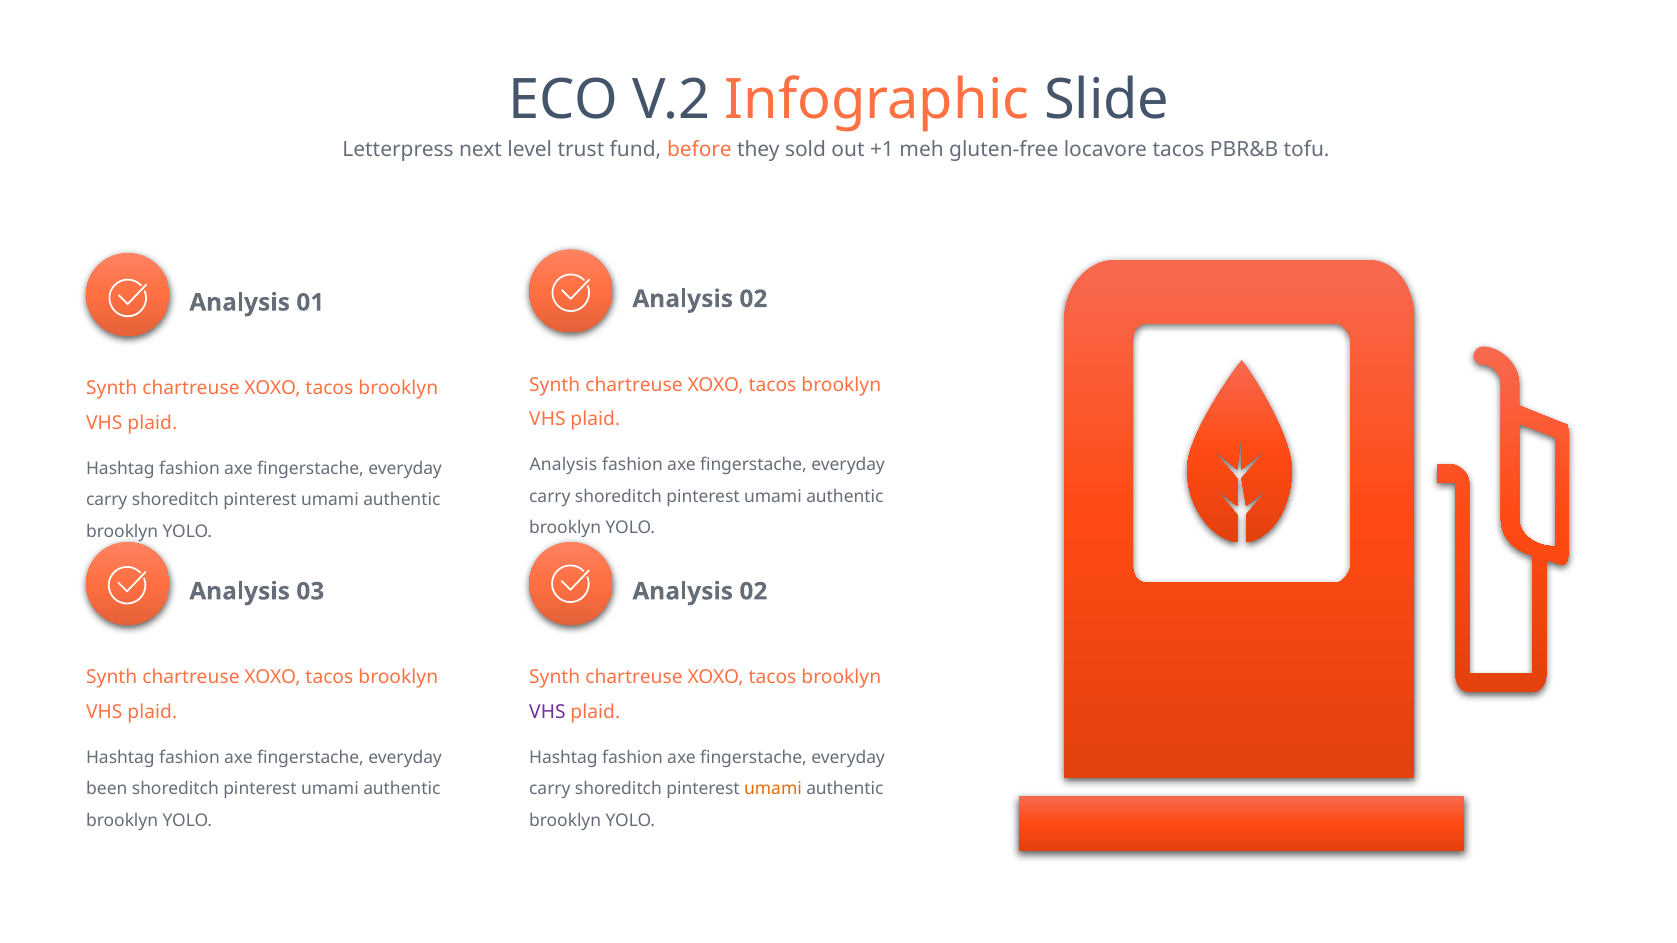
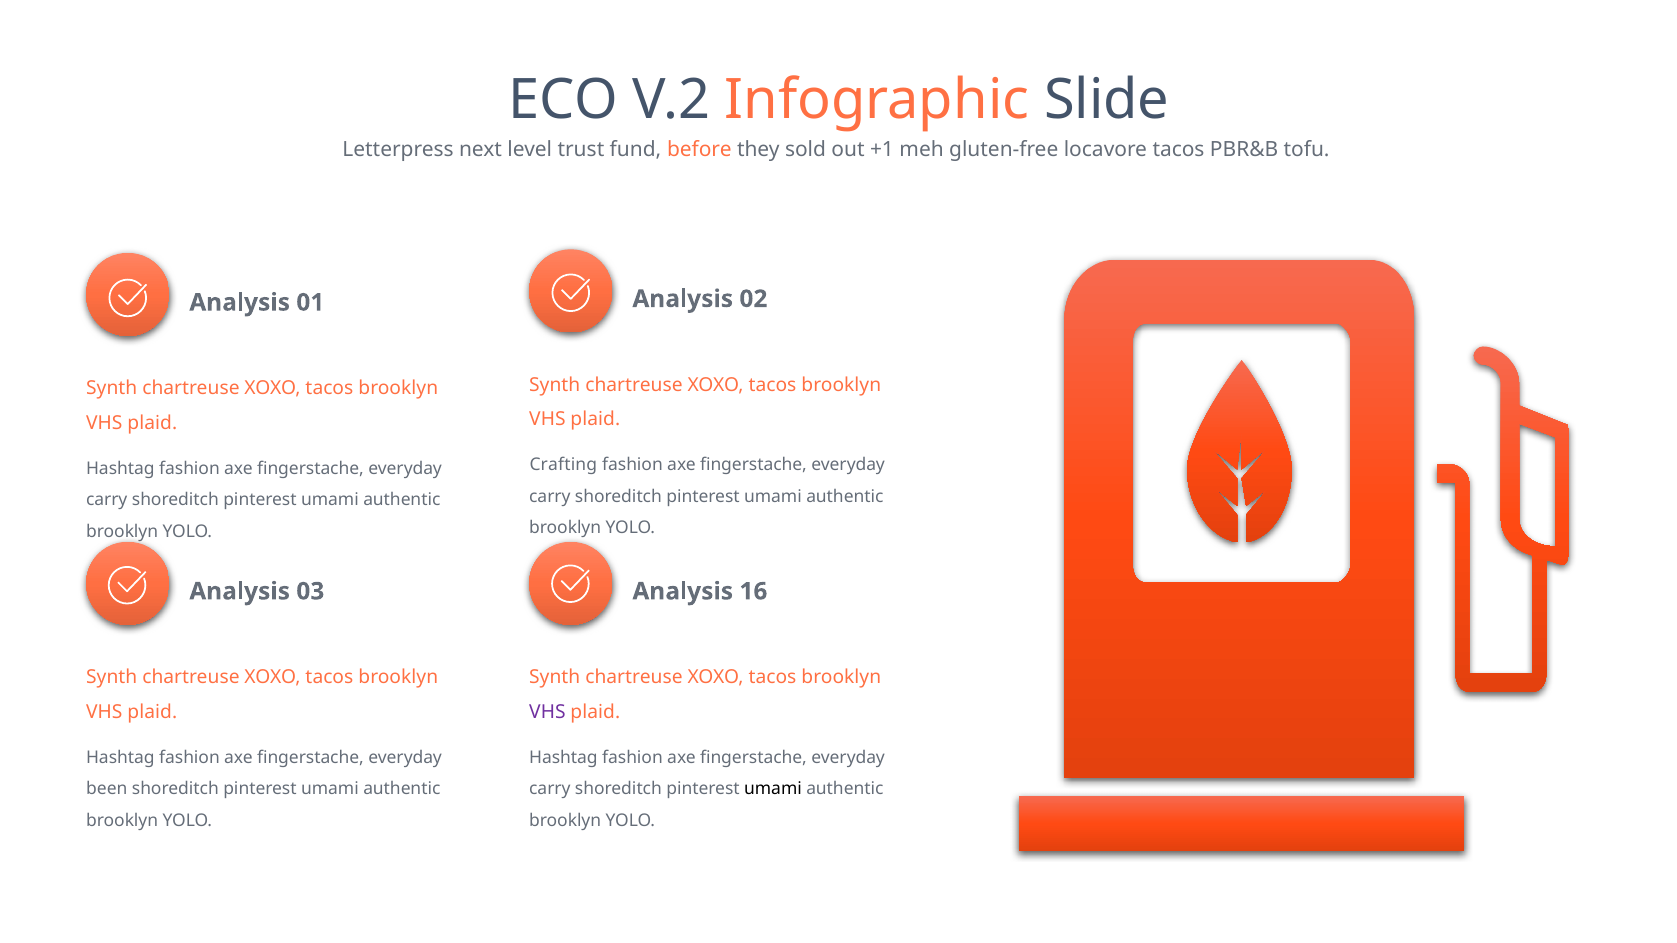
Analysis: Analysis -> Crafting (563, 465)
02: 02 -> 16 (753, 592)
umami colour: orange -> black (773, 789)
